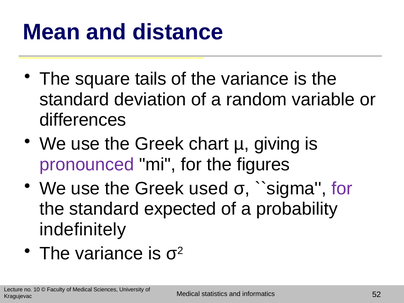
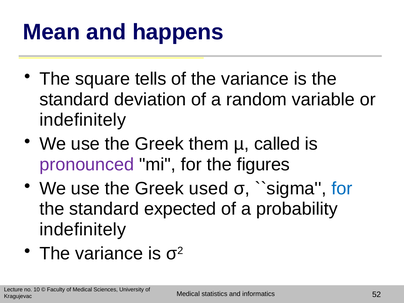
distance: distance -> happens (178, 32)
tails: tails -> tells (151, 79)
differences: differences -> indefinitely (83, 120)
chart: chart -> them (209, 144)
giving: giving -> called (277, 144)
for colour: purple -> blue (342, 189)
